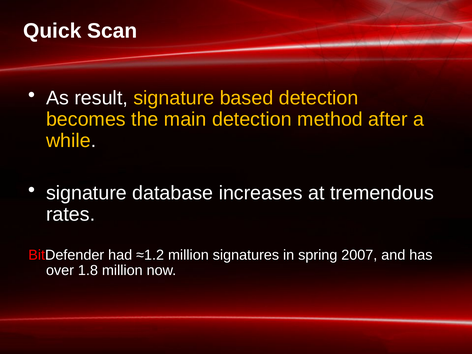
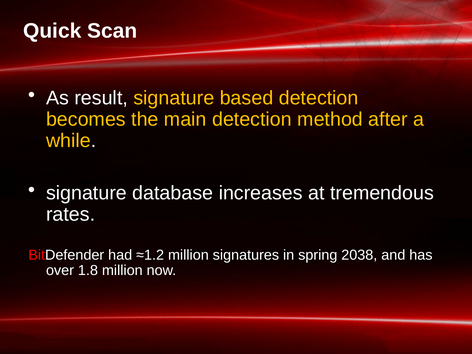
2007: 2007 -> 2038 (359, 255)
